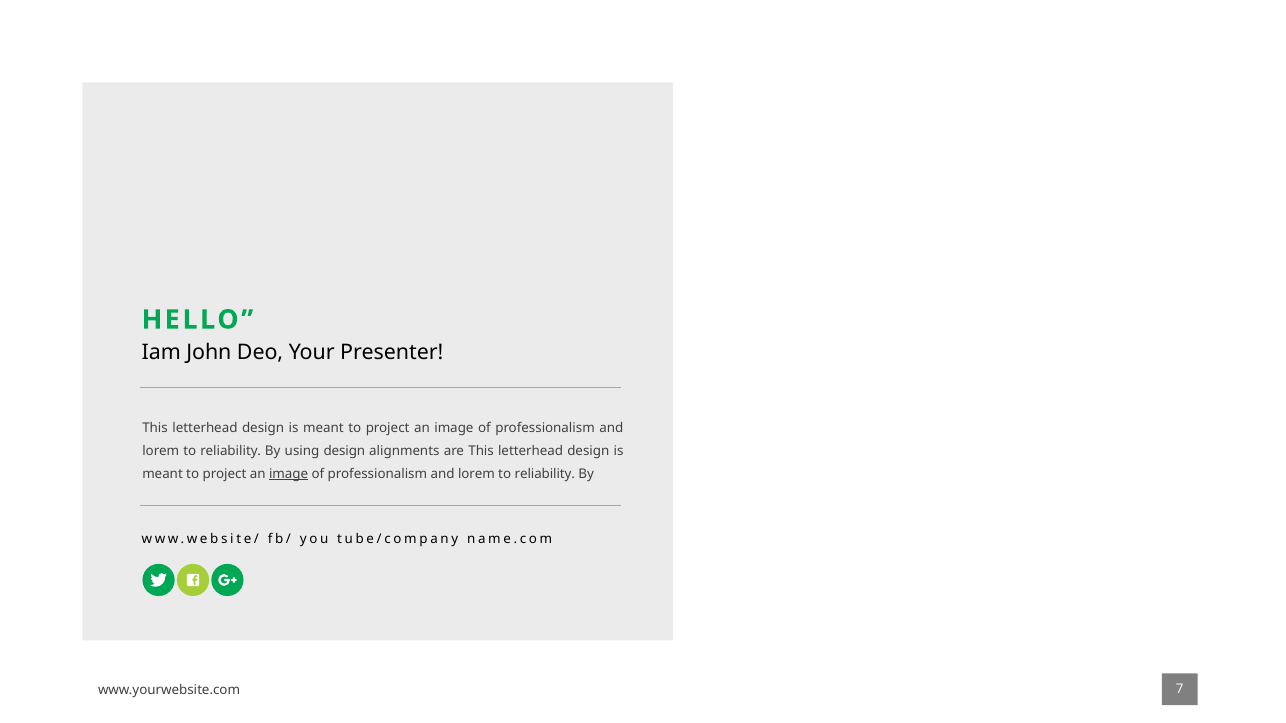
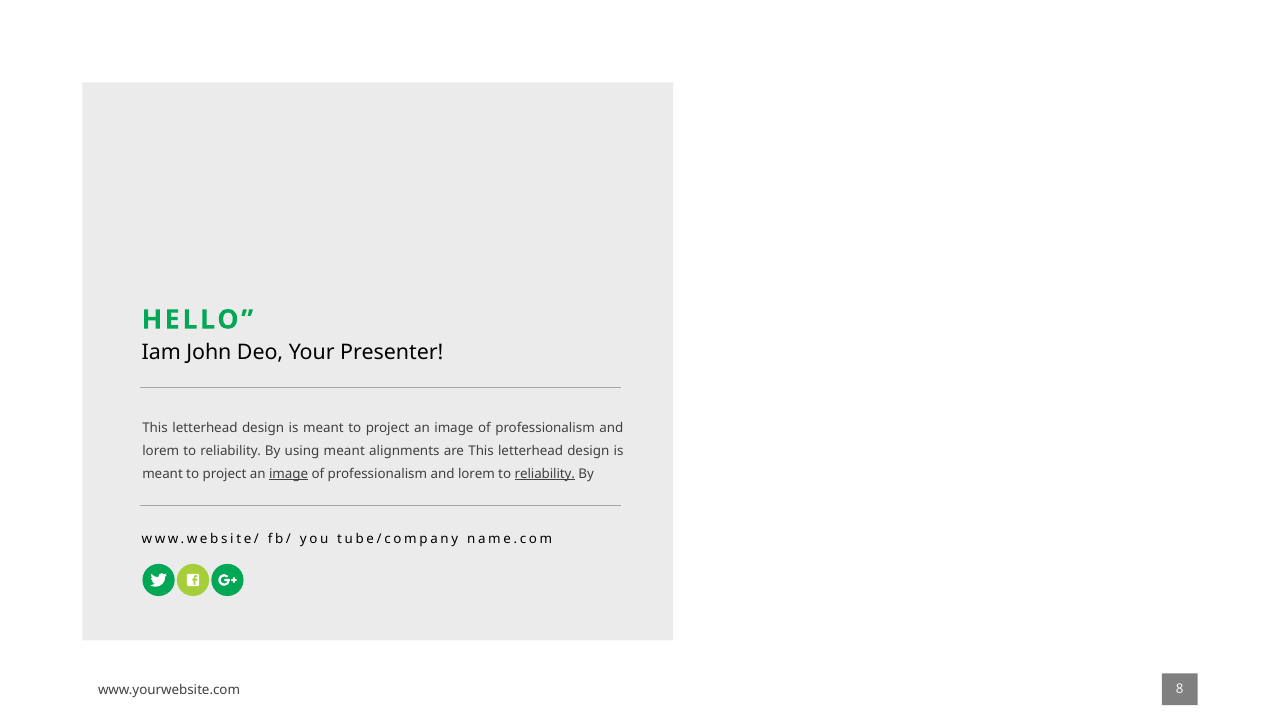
using design: design -> meant (344, 451)
reliability underline: none -> present (545, 474)
7: 7 -> 8 (1180, 690)
